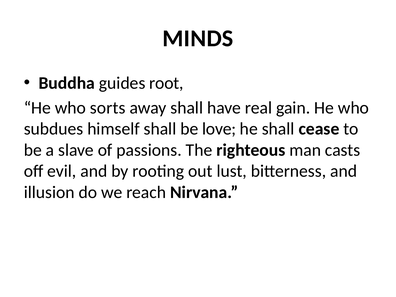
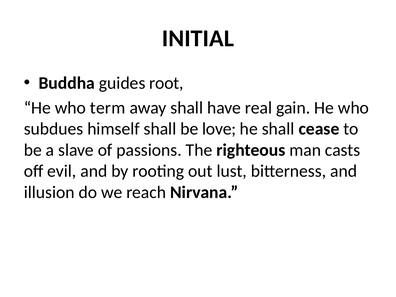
MINDS: MINDS -> INITIAL (198, 38)
sorts: sorts -> term (108, 108)
